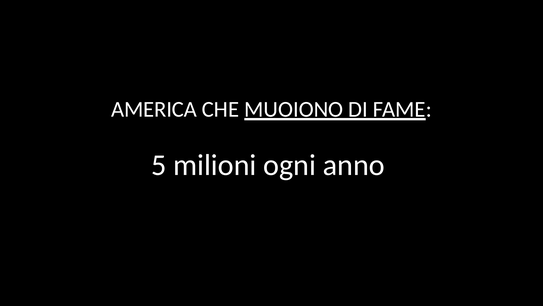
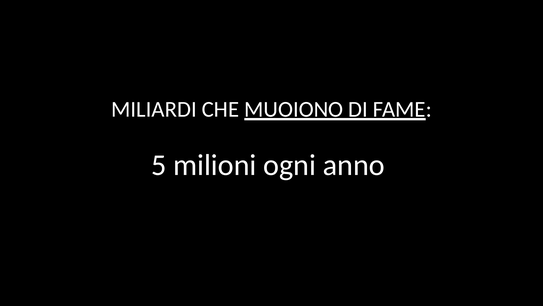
AMERICA: AMERICA -> MILIARDI (154, 109)
